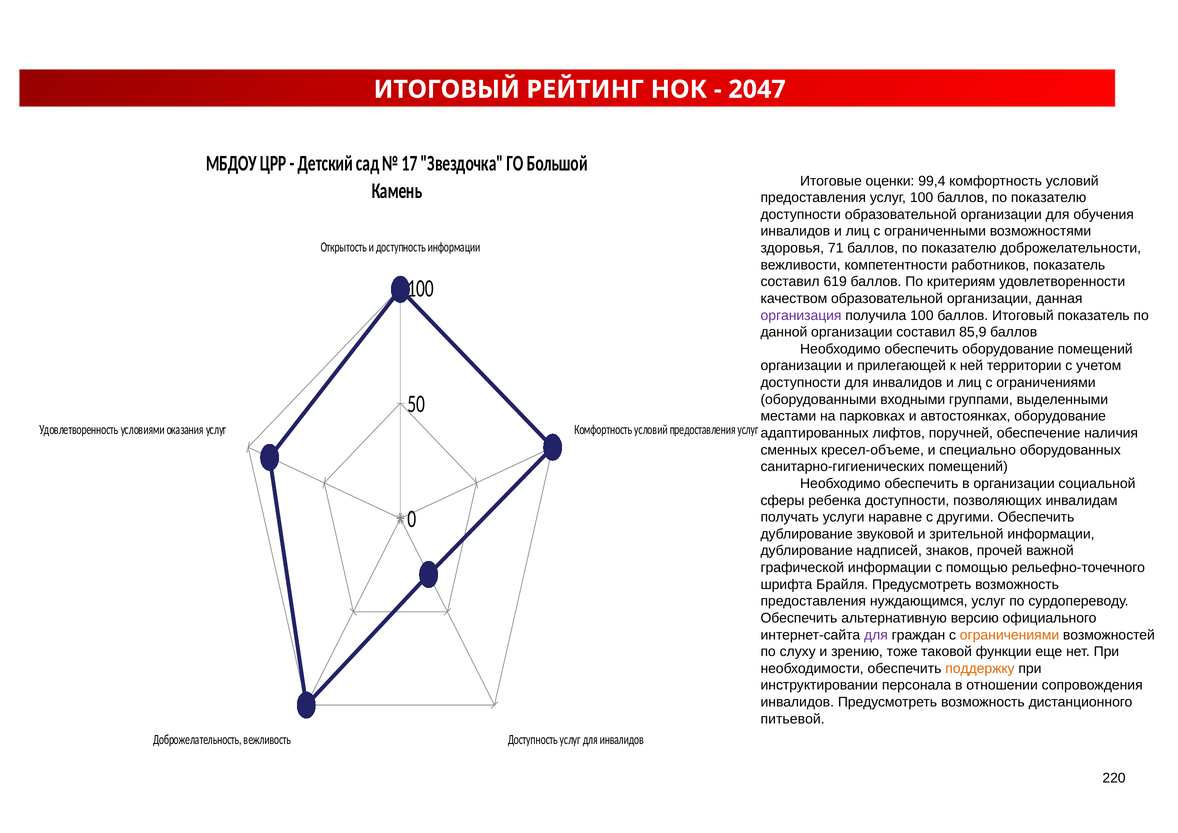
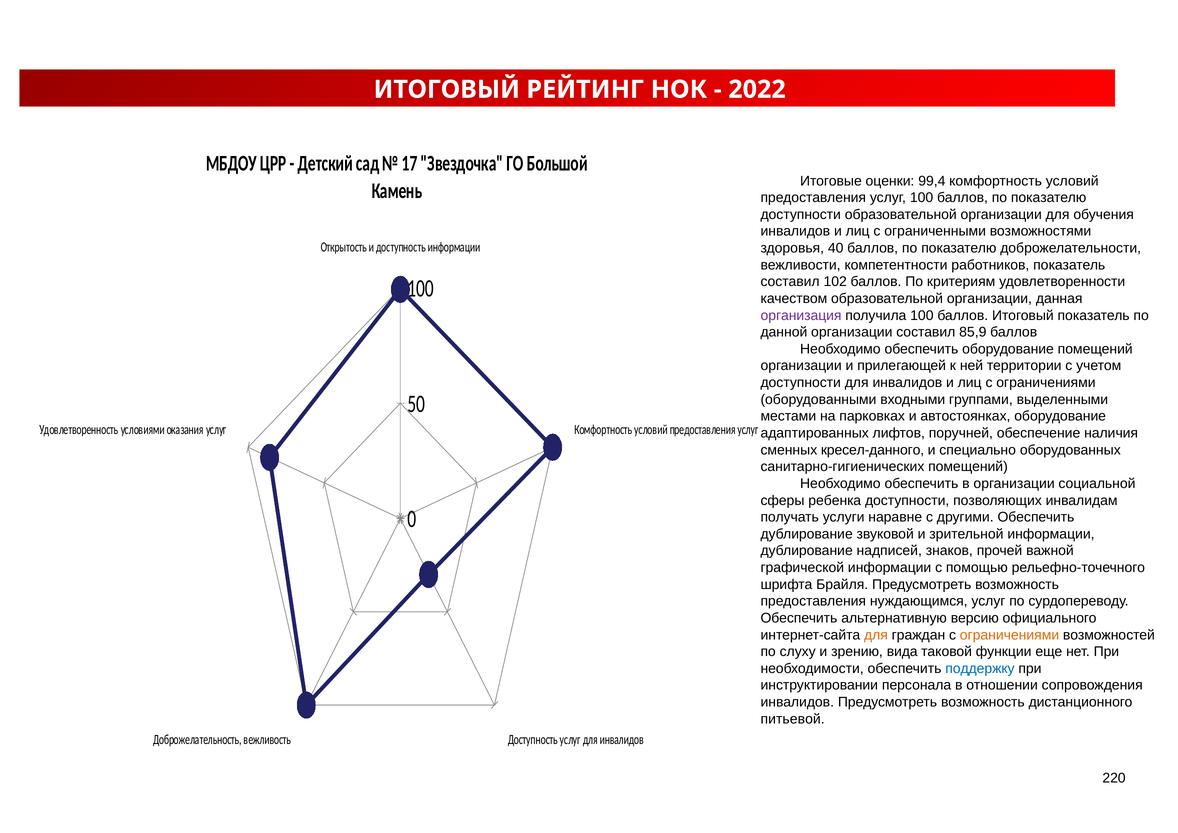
2047: 2047 -> 2022 (757, 89)
71: 71 -> 40 (836, 248)
619: 619 -> 102 (835, 282)
кресел-объеме: кресел-объеме -> кресел-данного (873, 450)
для colour: purple -> orange (876, 635)
тоже: тоже -> вида (902, 652)
поддержку colour: orange -> blue (980, 669)
